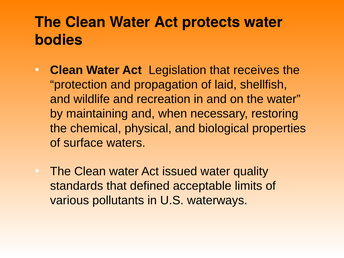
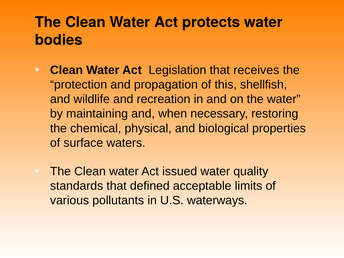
laid: laid -> this (226, 85)
